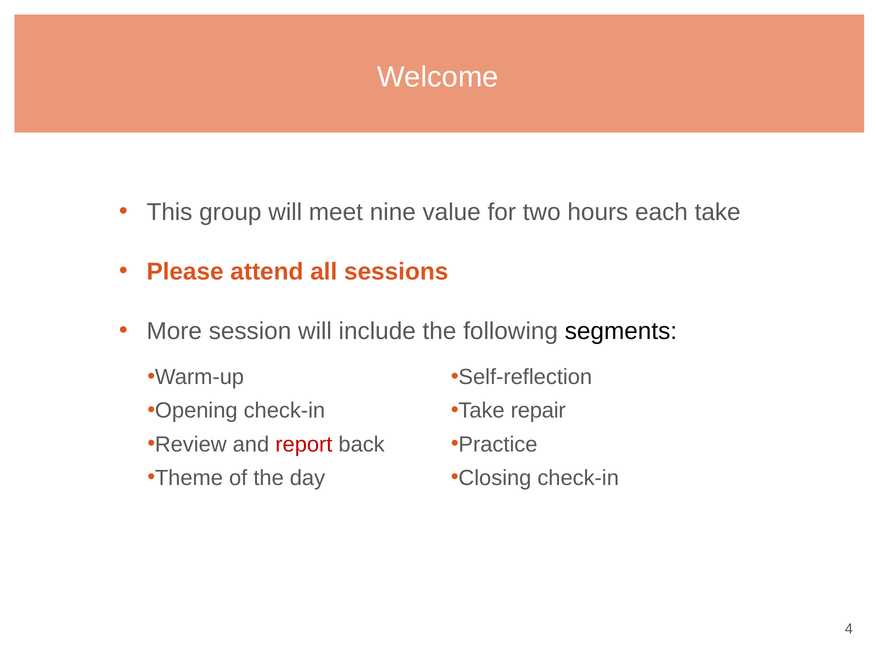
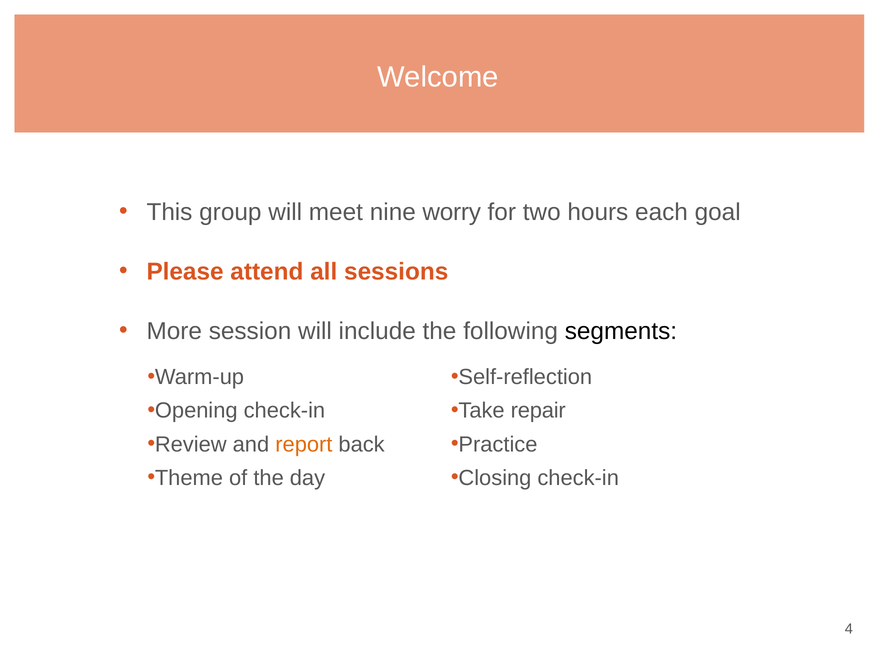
value: value -> worry (452, 212)
each take: take -> goal (718, 212)
report colour: red -> orange (304, 444)
